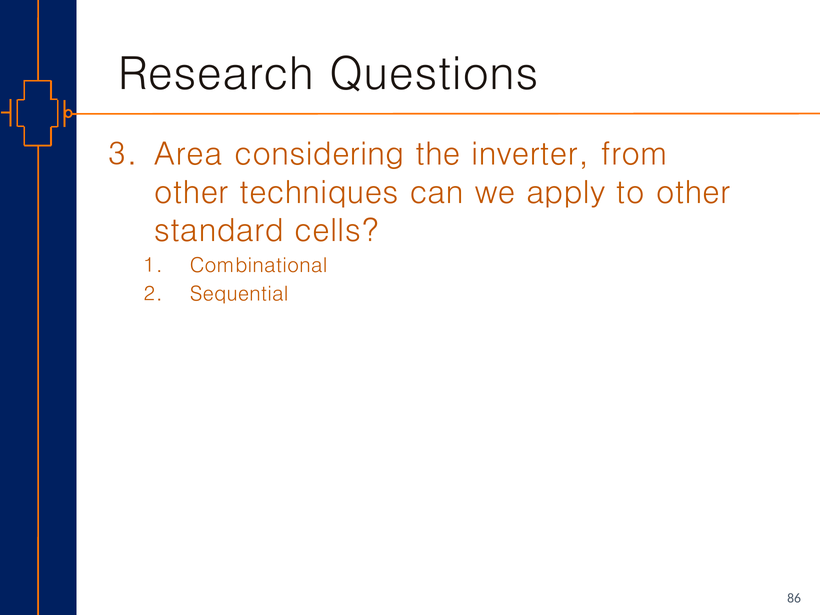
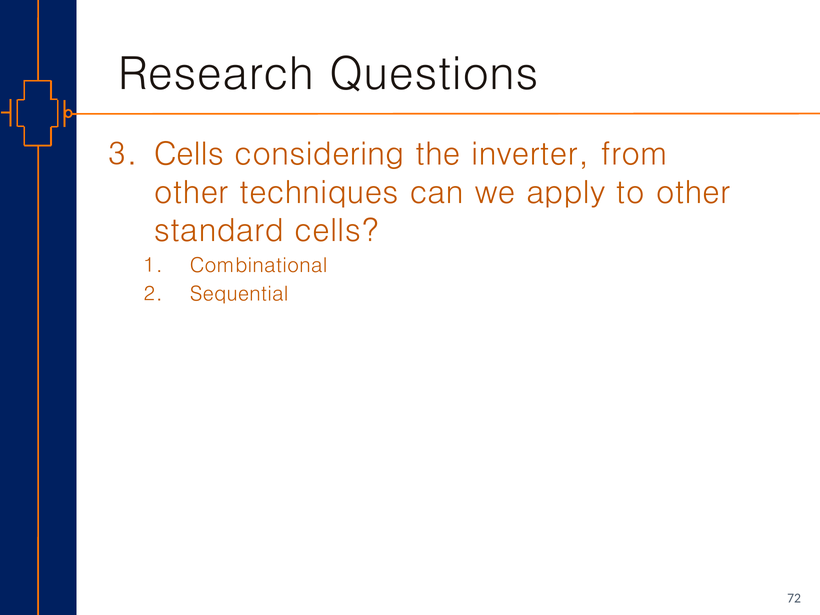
Area: Area -> Cells (189, 154)
86: 86 -> 72 (794, 598)
